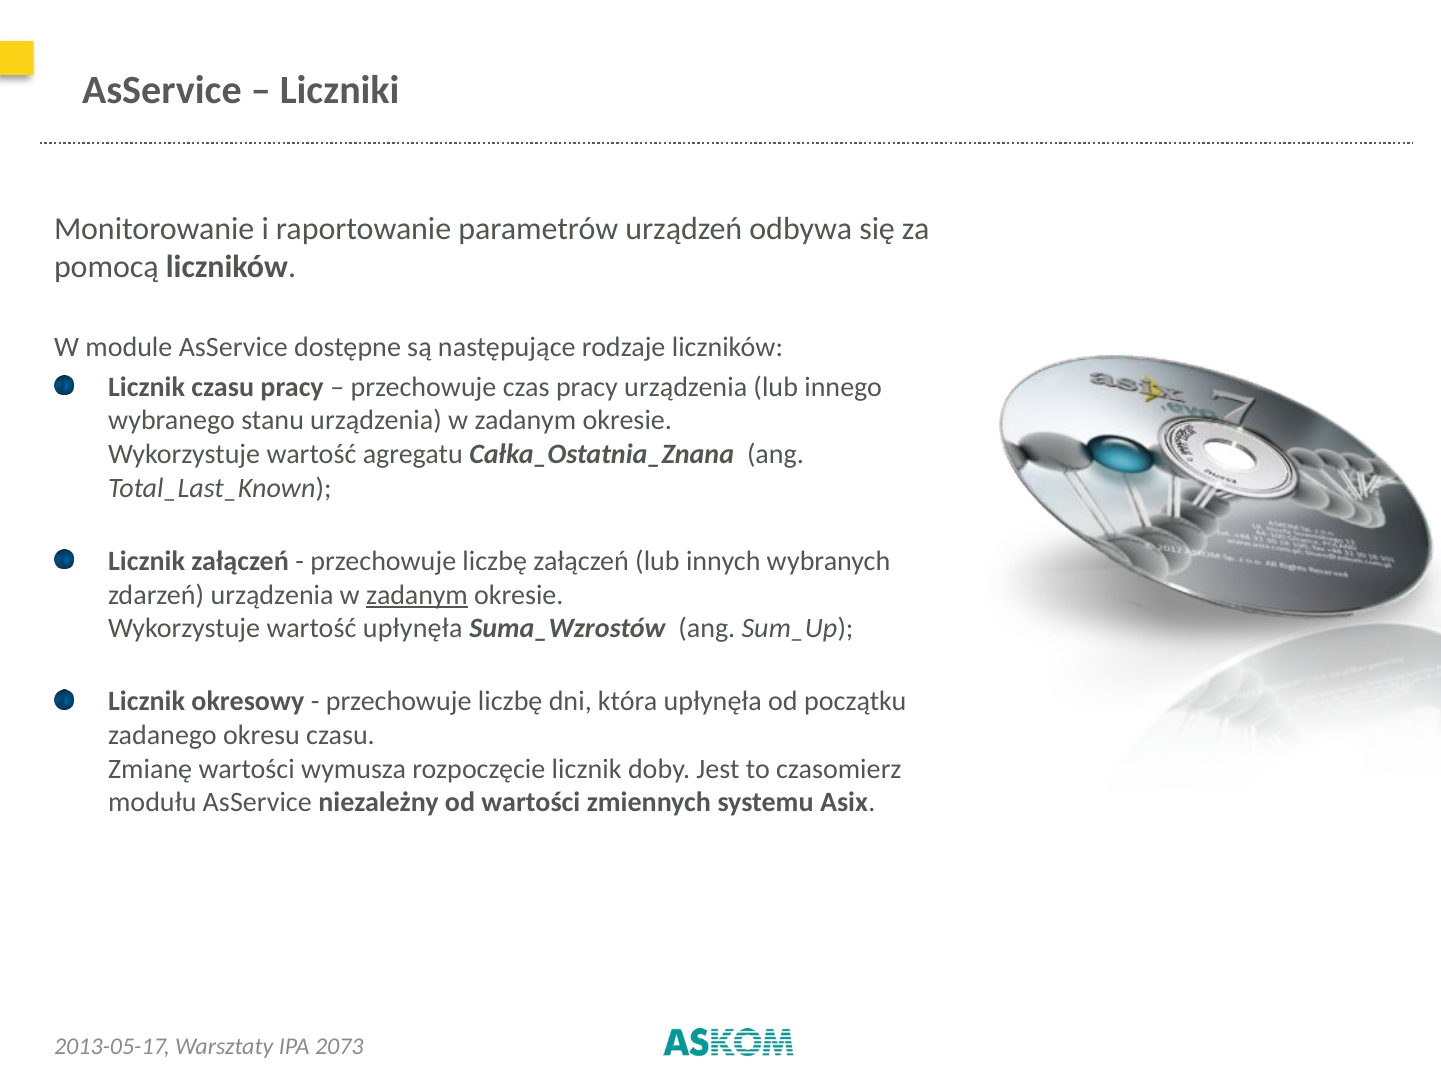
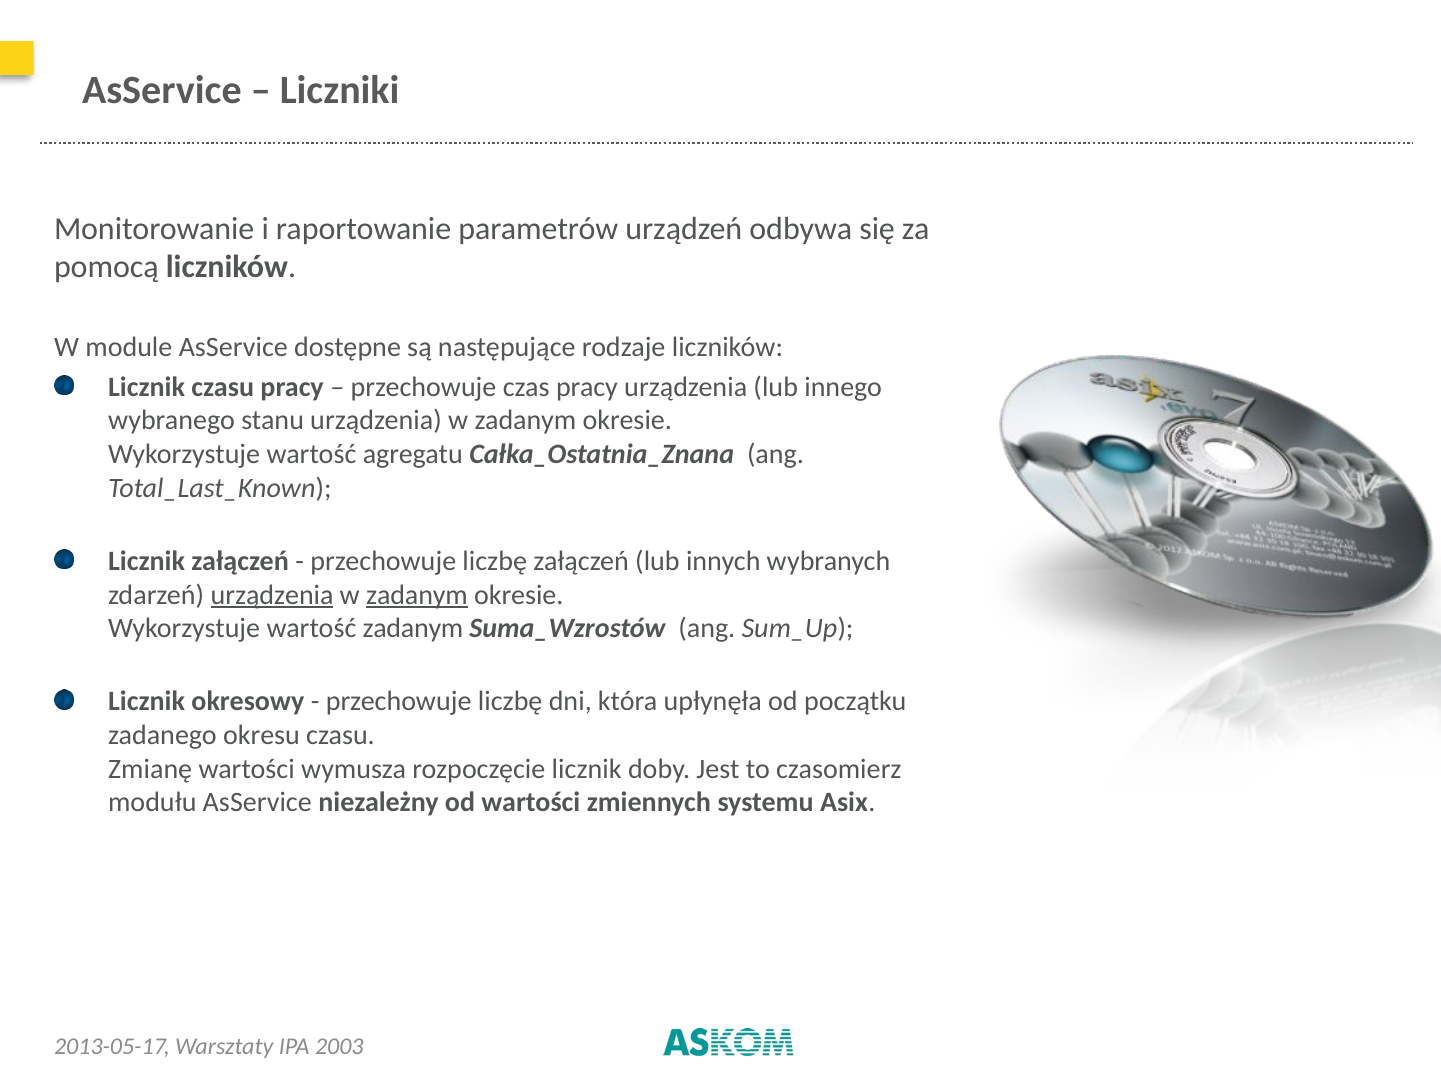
urządzenia underline: none -> present (272, 595)
wartość upłynęła: upłynęła -> zadanym (413, 628)
2073: 2073 -> 2003 (339, 1046)
